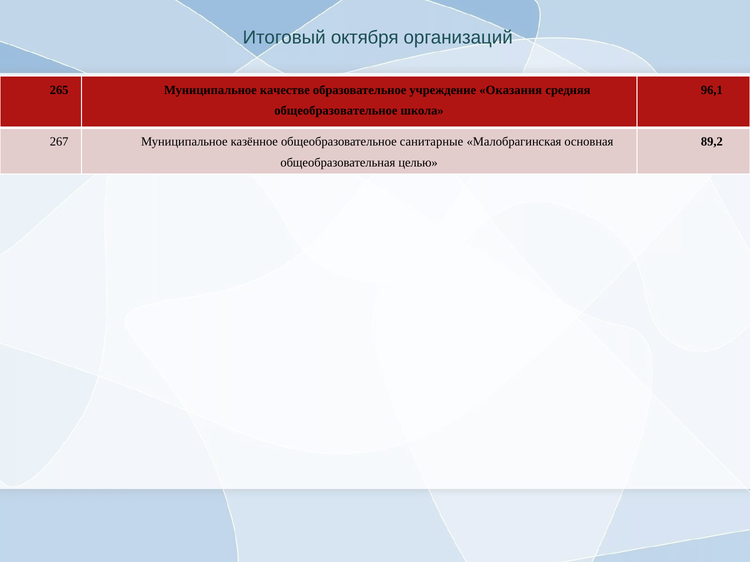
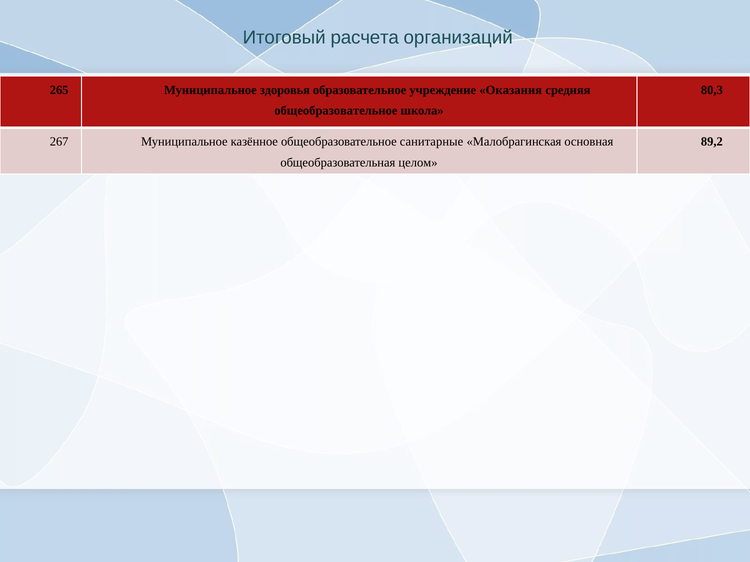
октября: октября -> расчета (365, 38)
качестве: качестве -> здоровья (285, 90)
96,1: 96,1 -> 80,3 (712, 90)
целью: целью -> целом (418, 163)
